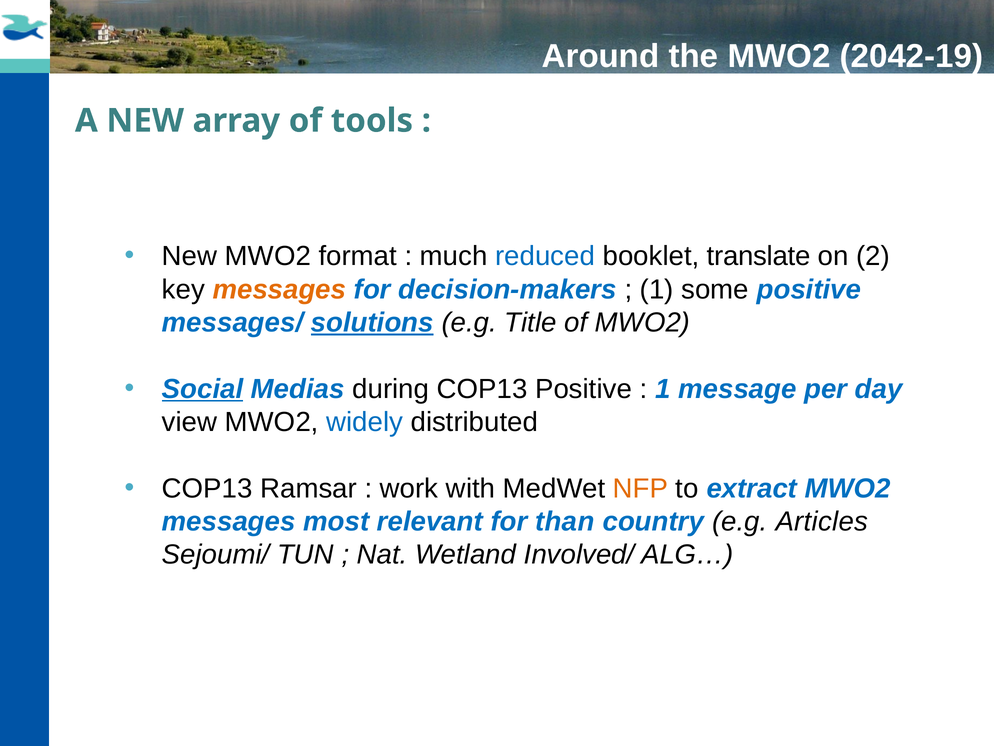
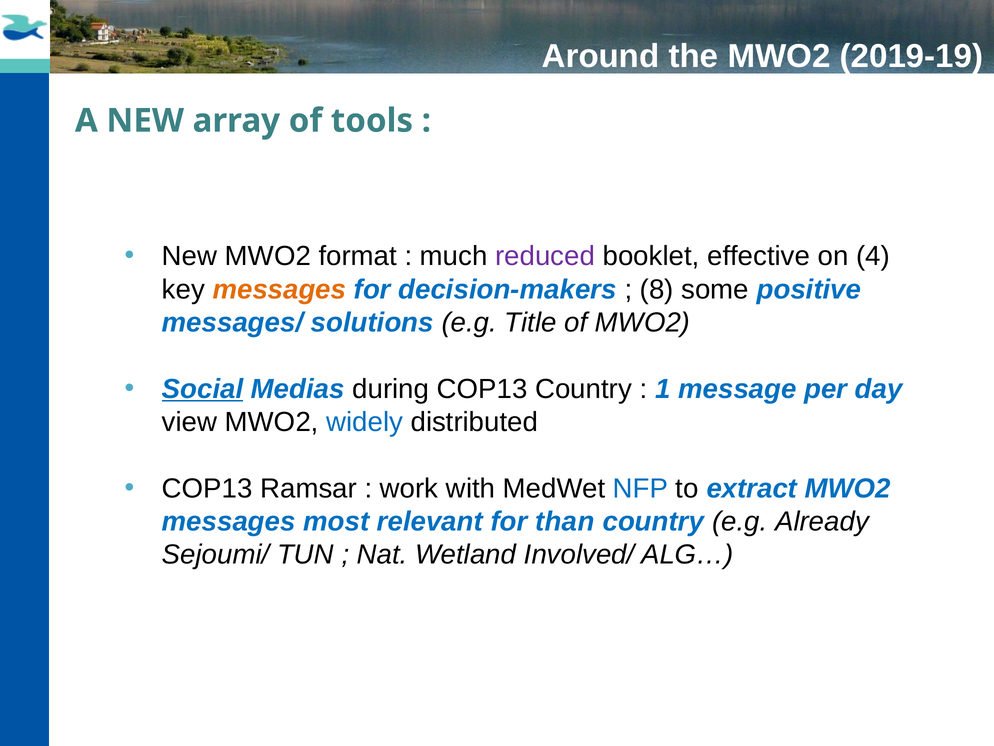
2042-19: 2042-19 -> 2019-19 (911, 56)
reduced colour: blue -> purple (545, 256)
translate: translate -> effective (759, 256)
on 2: 2 -> 4 (873, 256)
1: 1 -> 8 (657, 289)
solutions underline: present -> none (372, 322)
COP13 Positive: Positive -> Country (584, 389)
NFP colour: orange -> blue (641, 488)
Articles: Articles -> Already (822, 521)
